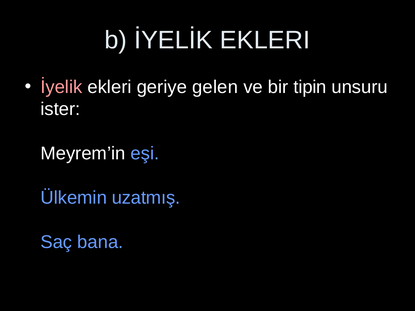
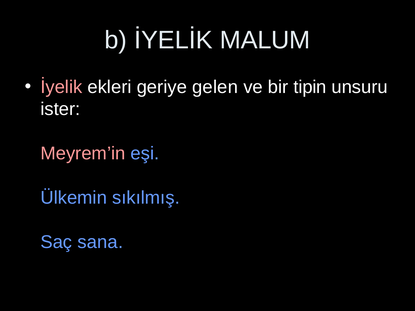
İYELİK EKLERI: EKLERI -> MALUM (265, 40)
Meyrem’in colour: white -> pink (83, 154)
uzatmış: uzatmış -> sıkılmış (146, 198)
bana: bana -> sana (100, 242)
